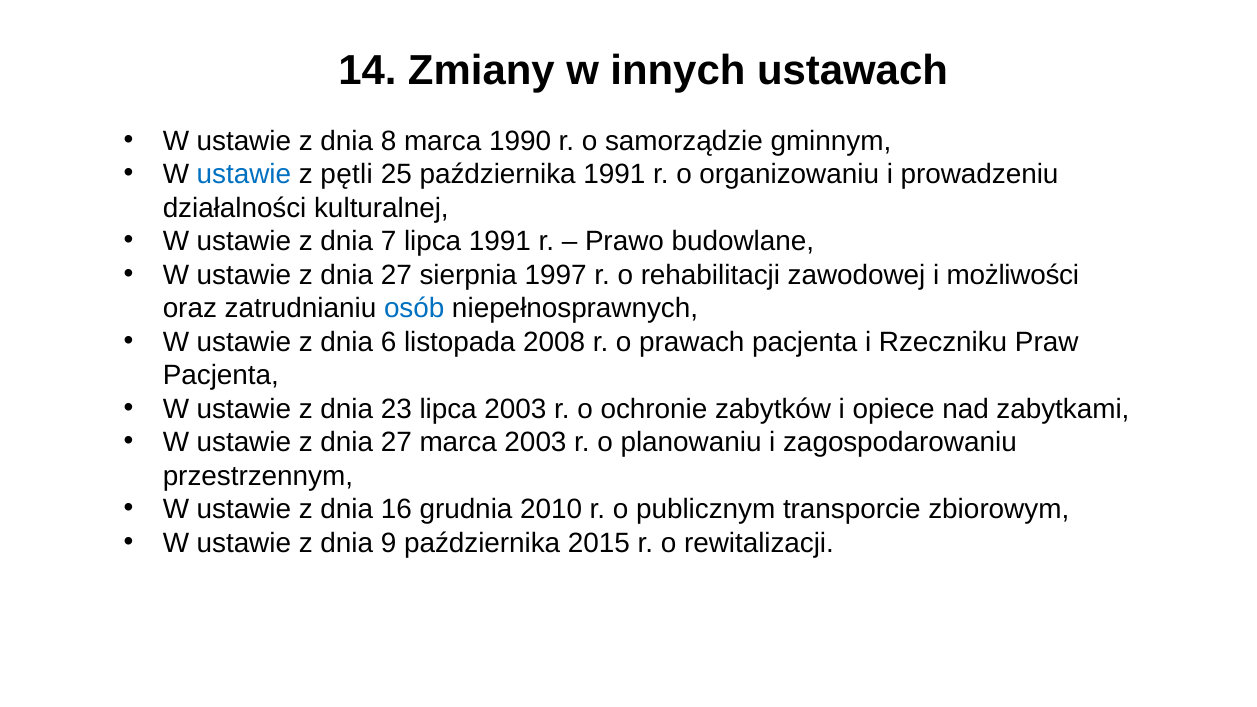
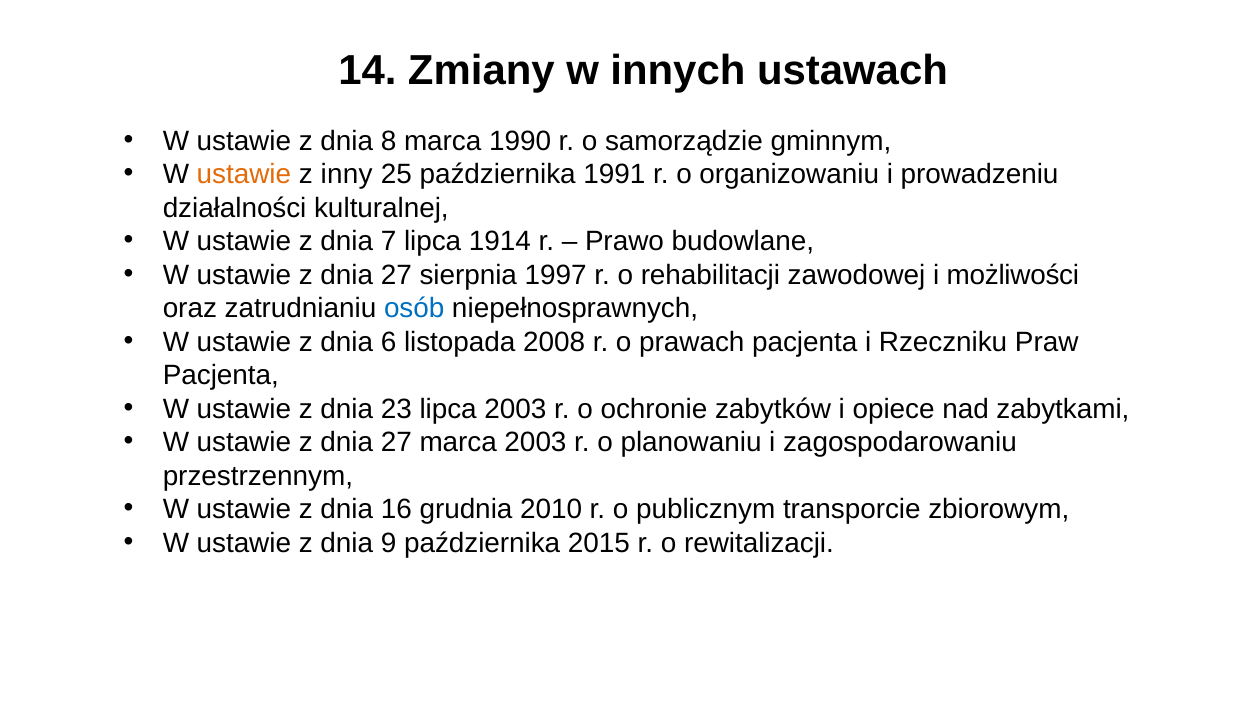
ustawie colour: blue -> orange (244, 174)
pętli: pętli -> inny (347, 174)
lipca 1991: 1991 -> 1914 (500, 241)
